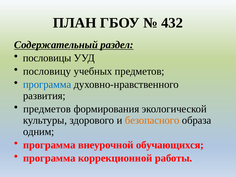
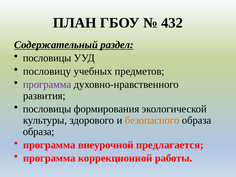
программа colour: blue -> purple (47, 84)
предметов: предметов -> пословицы (47, 109)
одним: одним -> образа (39, 132)
обучающихся: обучающихся -> предлагается (170, 145)
